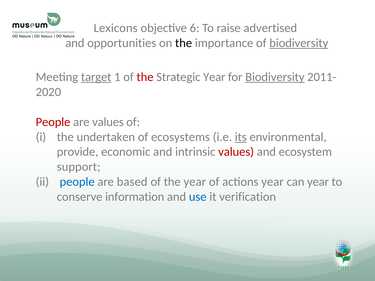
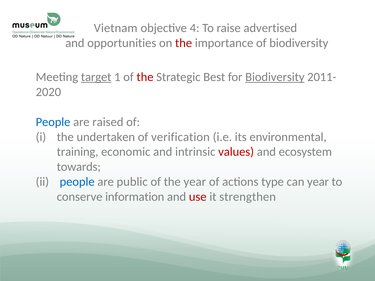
Lexicons: Lexicons -> Vietnam (116, 28)
6: 6 -> 4 (195, 28)
the colour: black -> red (184, 43)
biodiversity underline: present -> none (299, 43)
Strategic Year: Year -> Best (214, 77)
People colour: red -> blue (53, 122)
are values: values -> raised (108, 122)
ecosystems: ecosystems -> verification (180, 137)
its underline: present -> none (241, 137)
provide: provide -> training (78, 152)
support: support -> towards (79, 167)
based: based -> public (132, 182)
actions year: year -> type (273, 182)
use colour: blue -> red (198, 197)
verification: verification -> strengthen (248, 197)
